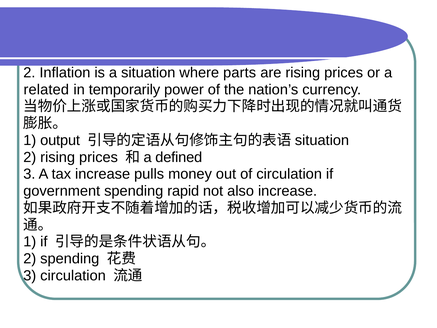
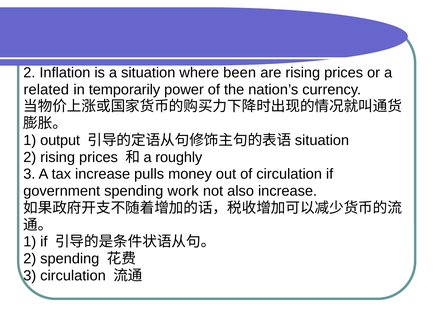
parts: parts -> been (240, 73)
defined: defined -> roughly (179, 157)
rapid: rapid -> work (183, 191)
